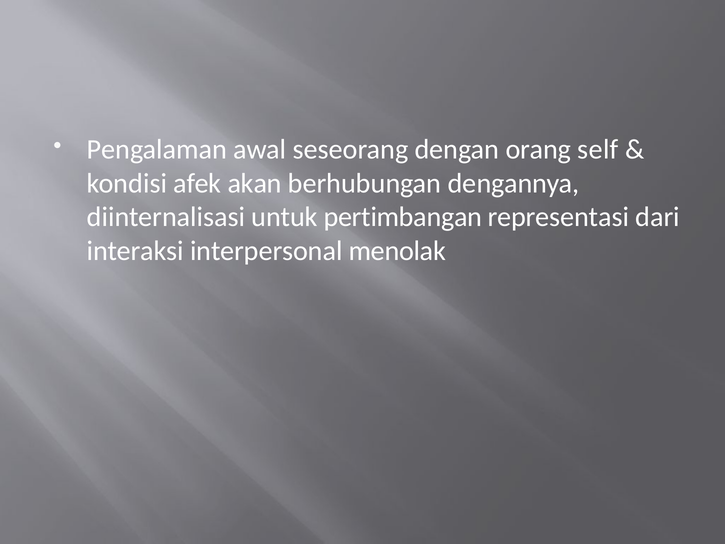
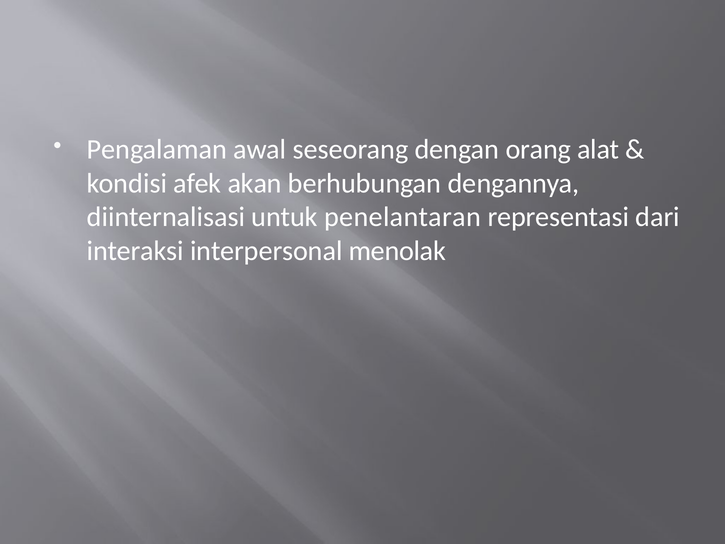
self: self -> alat (598, 149)
pertimbangan: pertimbangan -> penelantaran (403, 217)
